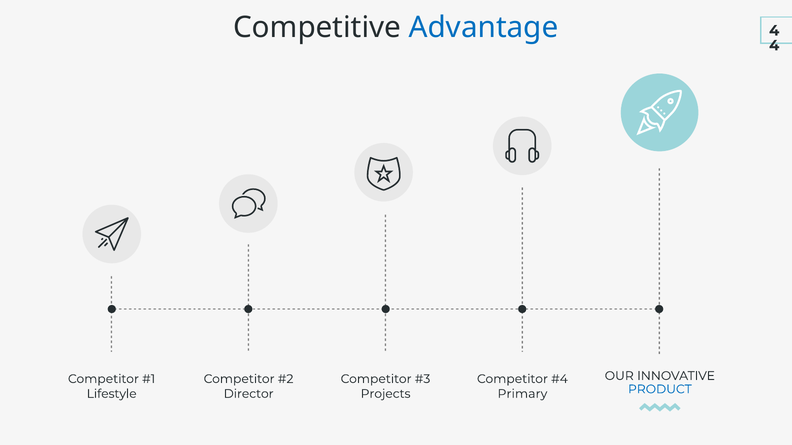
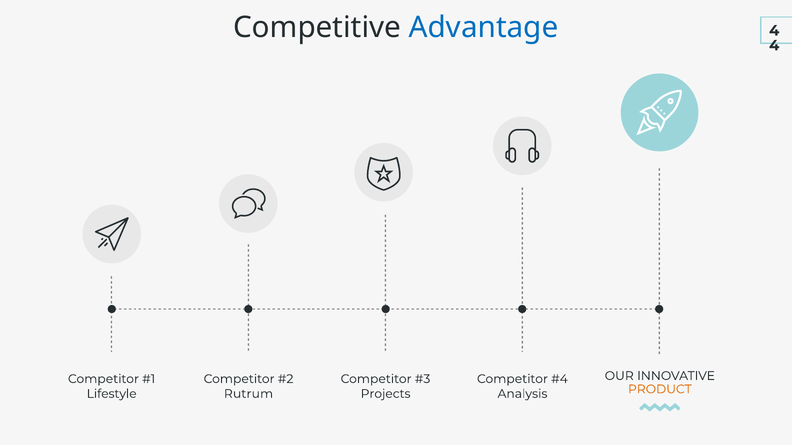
PRODUCT colour: blue -> orange (660, 390)
Director: Director -> Rutrum (249, 394)
Primary: Primary -> Analysis (522, 394)
